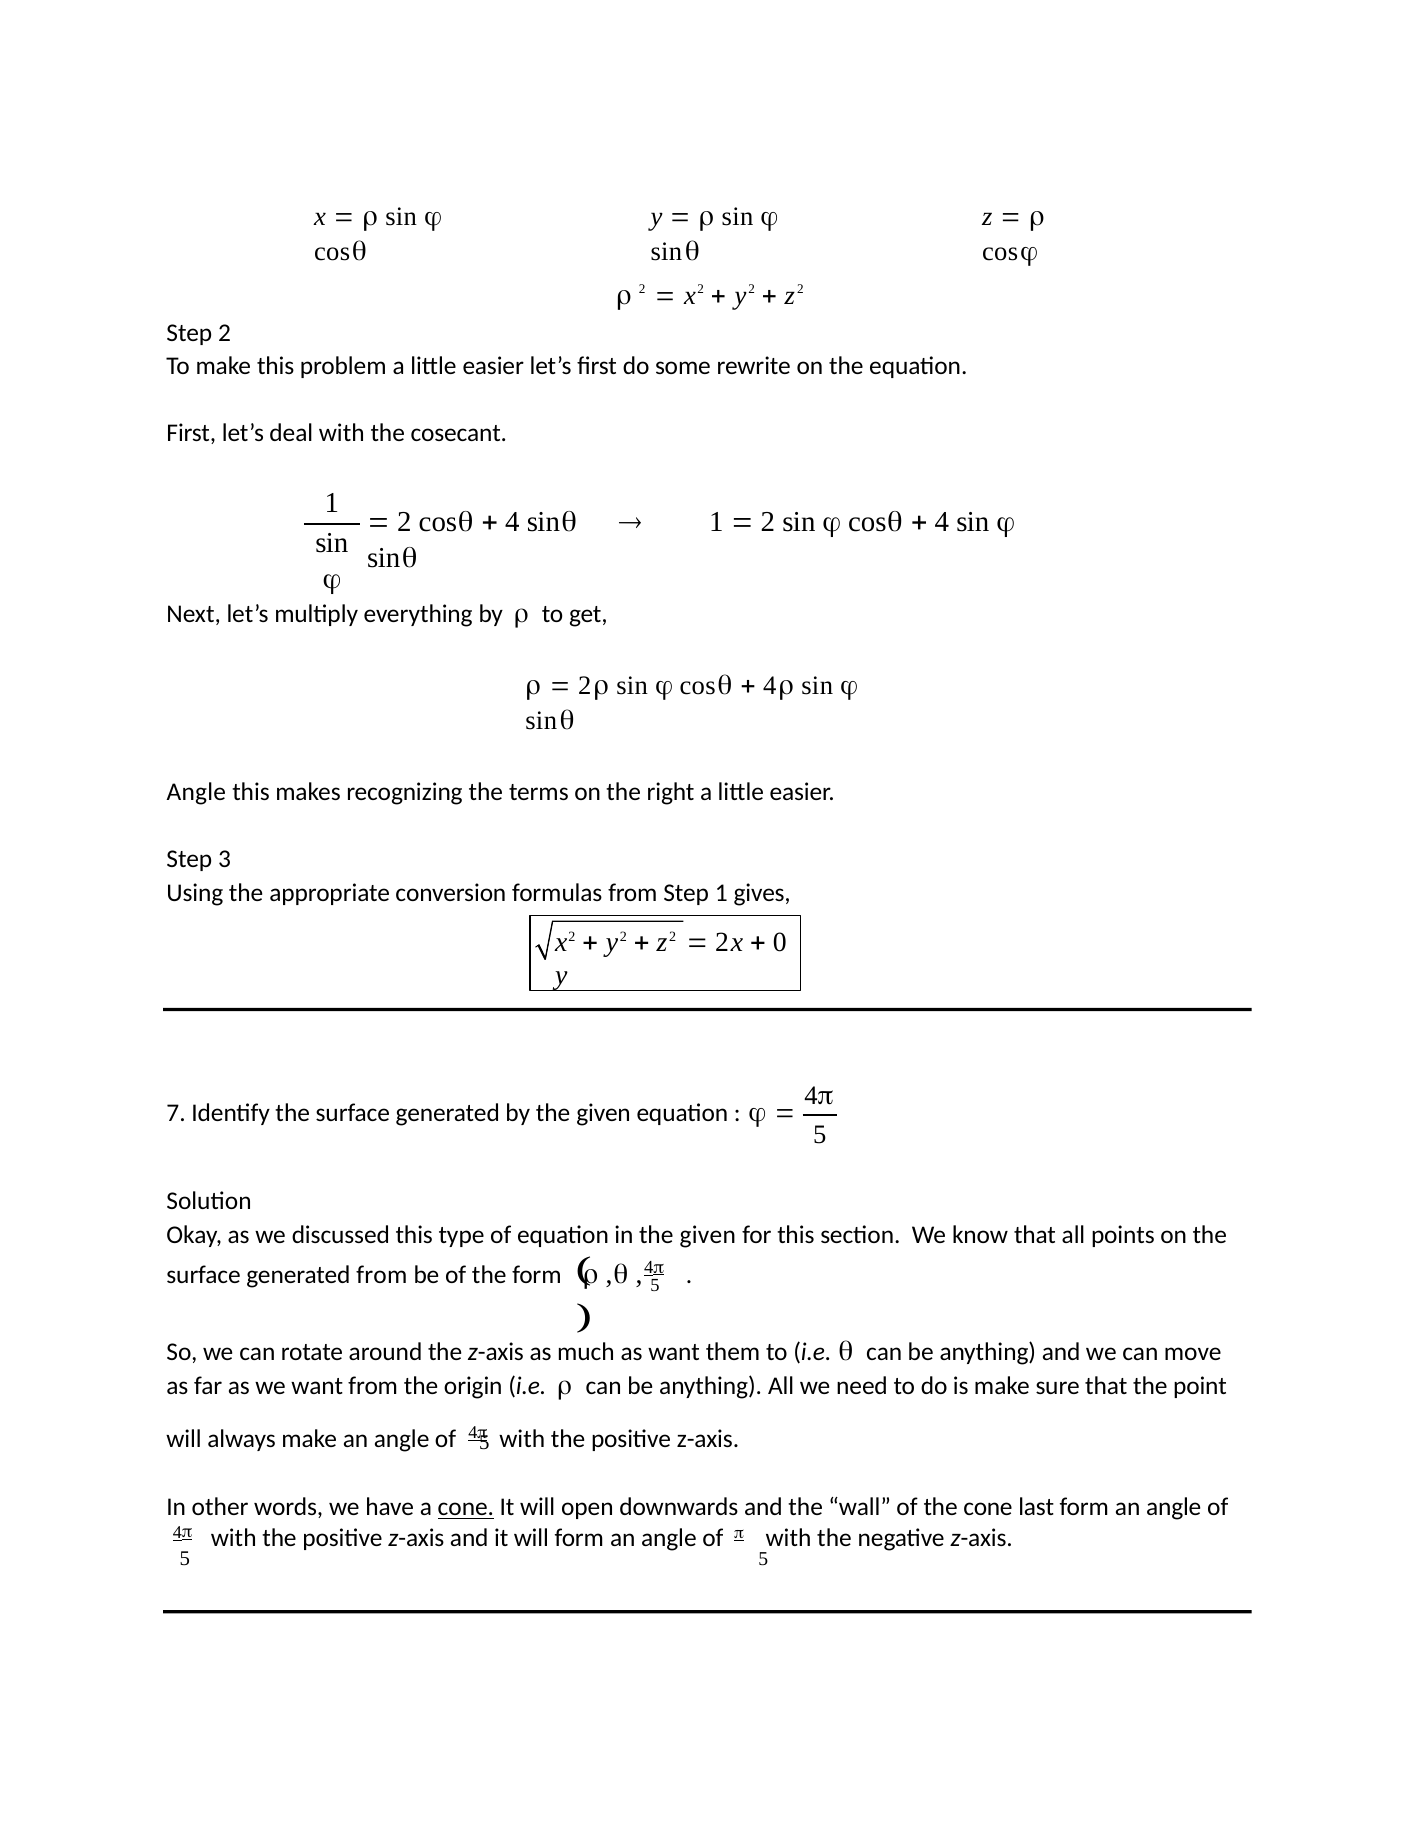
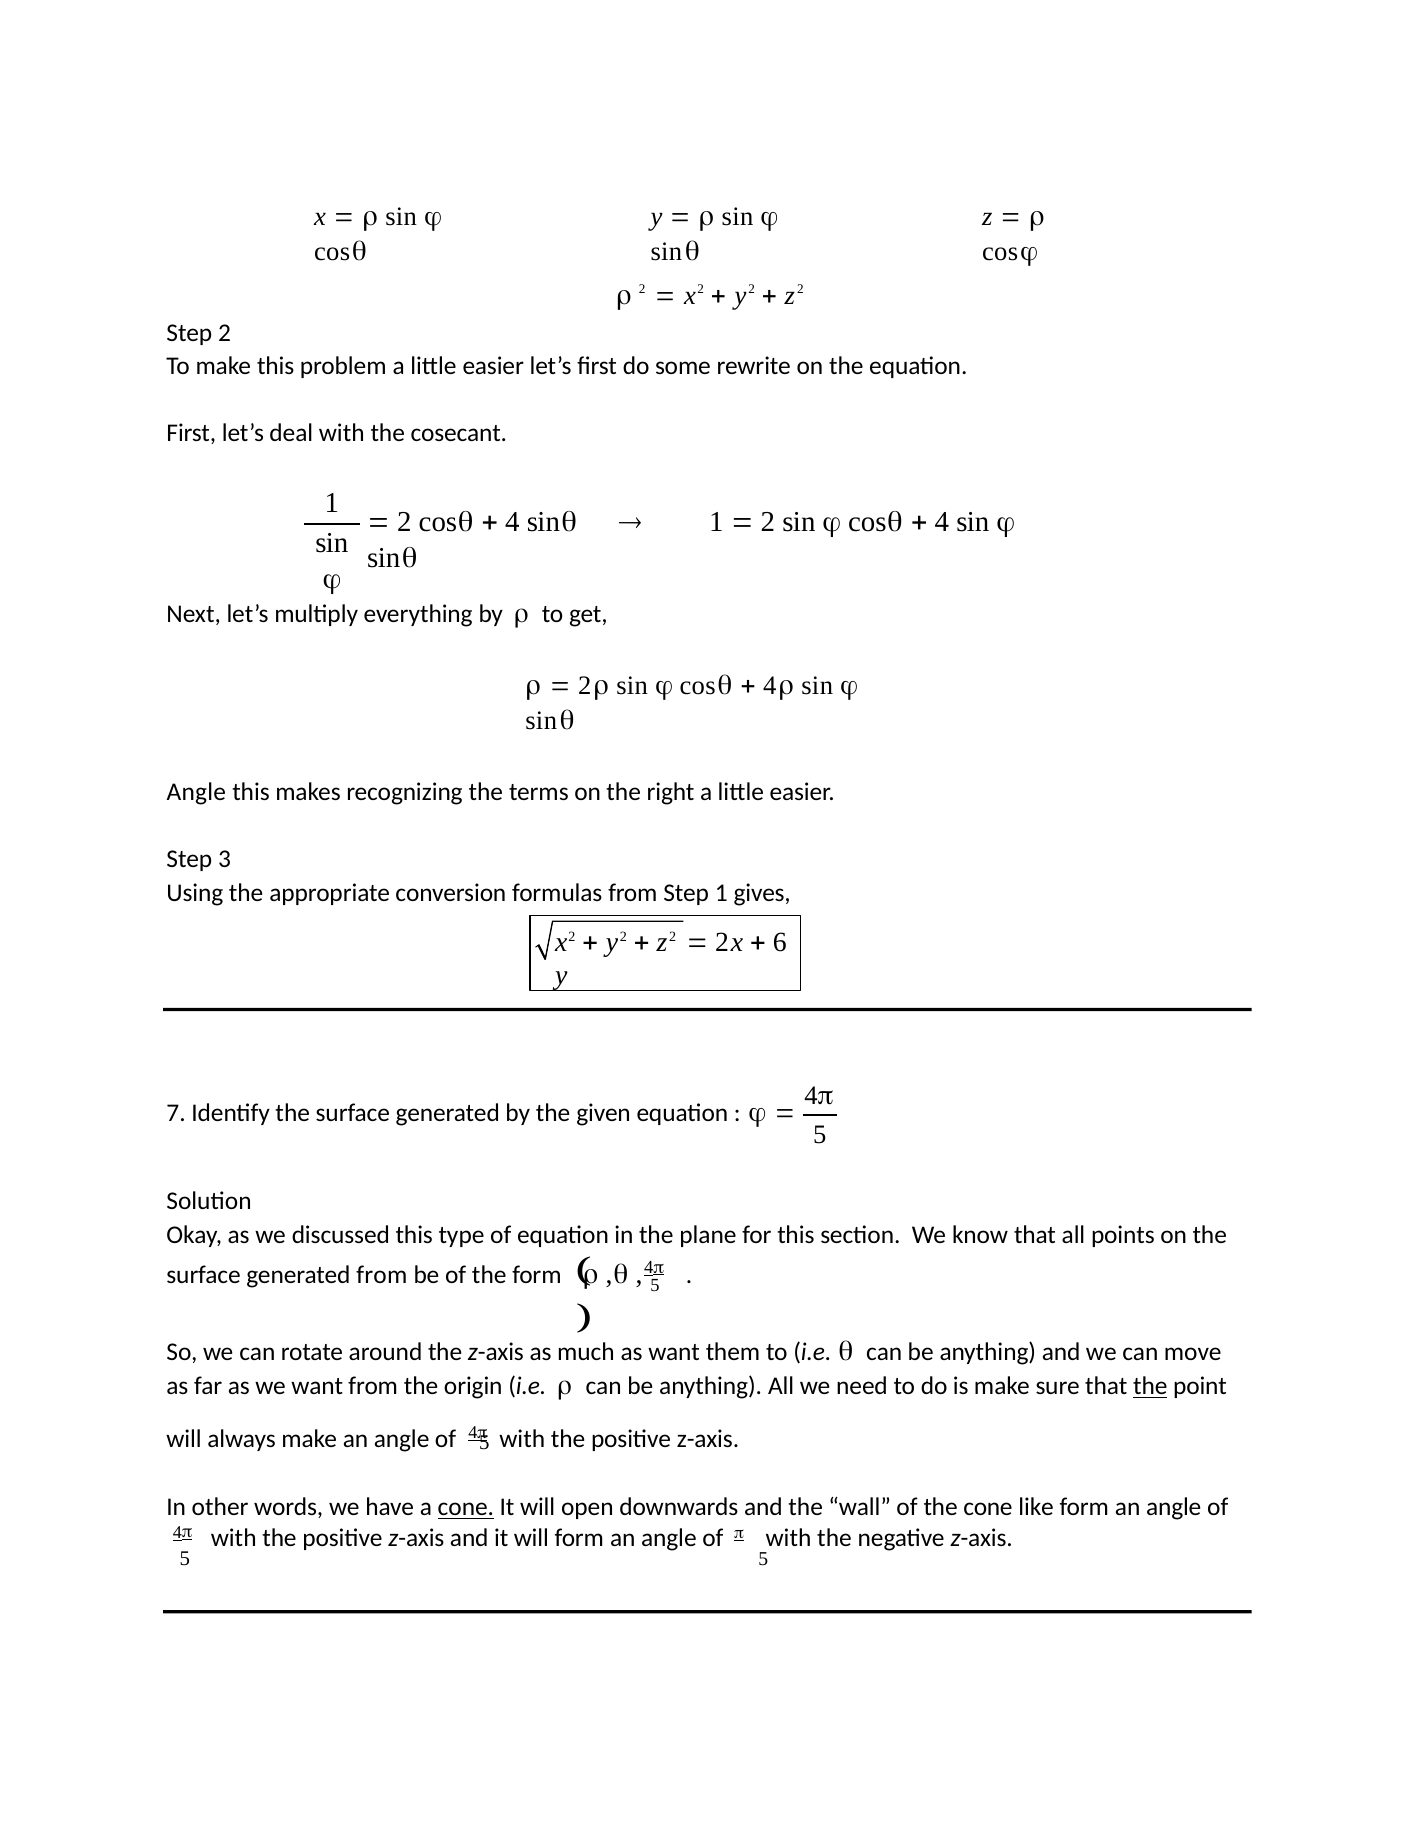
0: 0 -> 6 (780, 942)
in the given: given -> plane (708, 1235)
the underline: none -> present (1150, 1387)
last: last -> like (1036, 1508)
